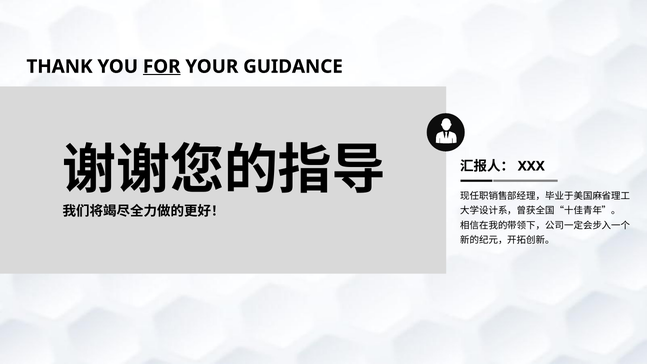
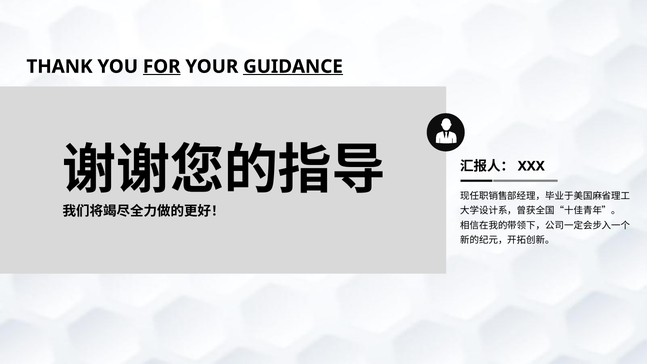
GUIDANCE underline: none -> present (293, 67)
